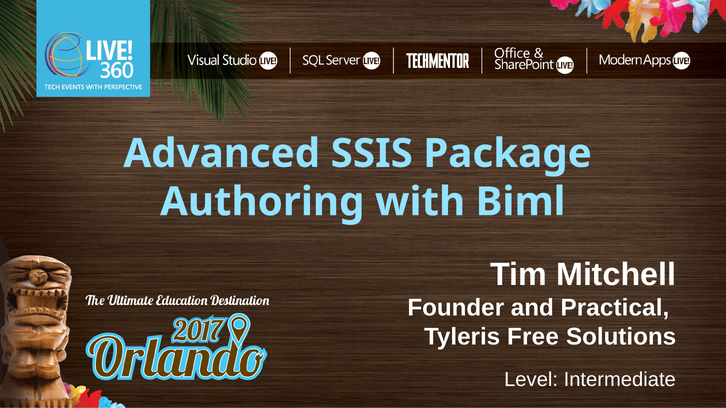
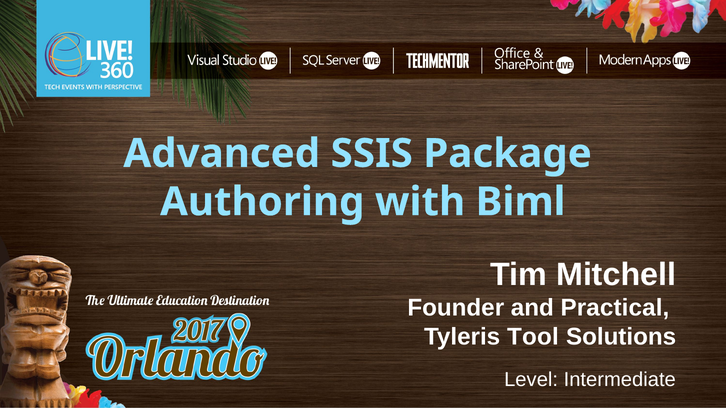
Free: Free -> Tool (533, 337)
